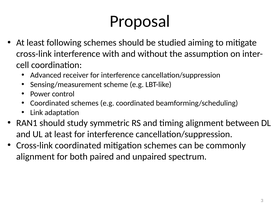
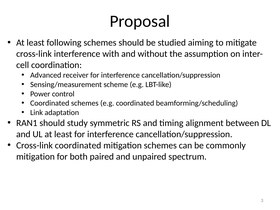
alignment: alignment -> mitigation (35, 157)
